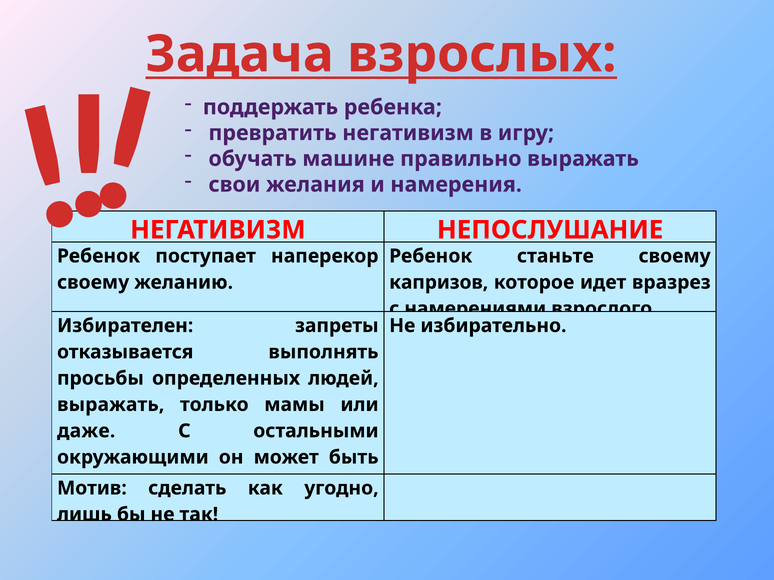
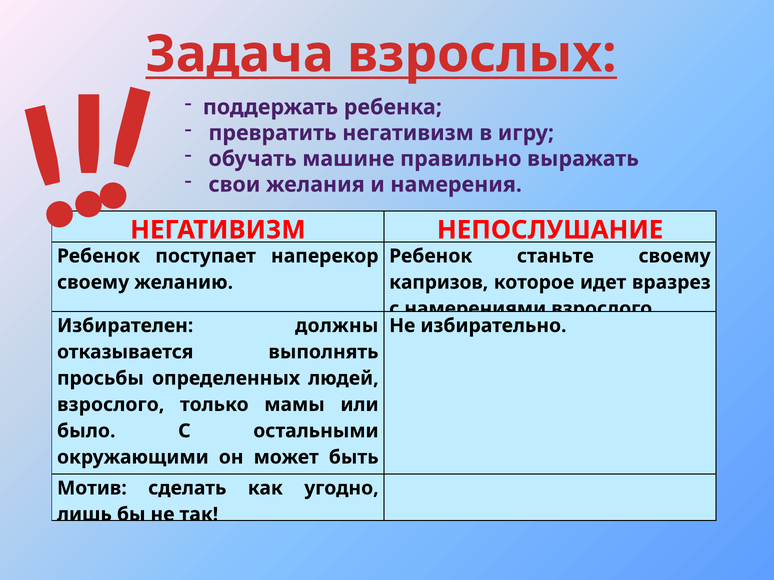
запреты: запреты -> должны (337, 326)
выражать: выражать -> взрослого (111, 405)
даже: даже -> было (86, 431)
